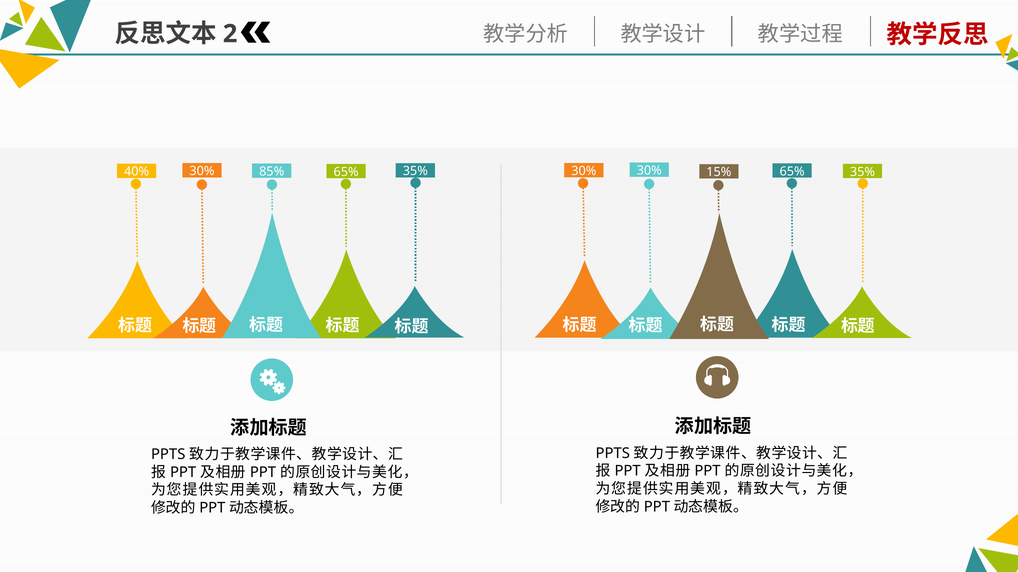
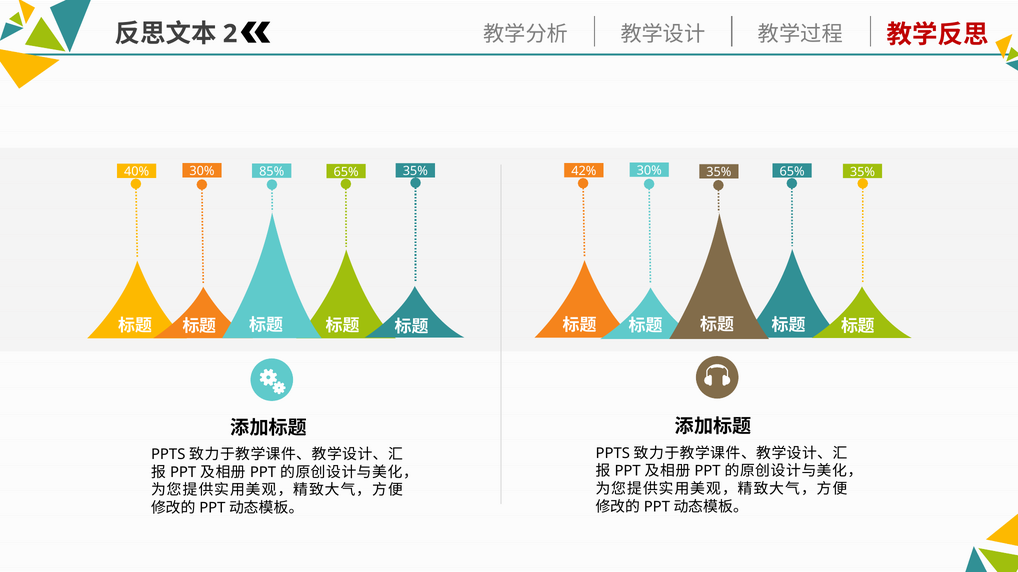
30%: 30% -> 42% (584, 171)
15%: 15% -> 35% (719, 172)
